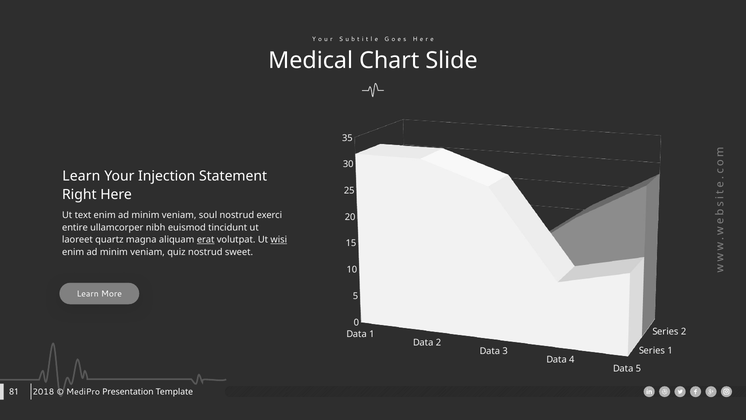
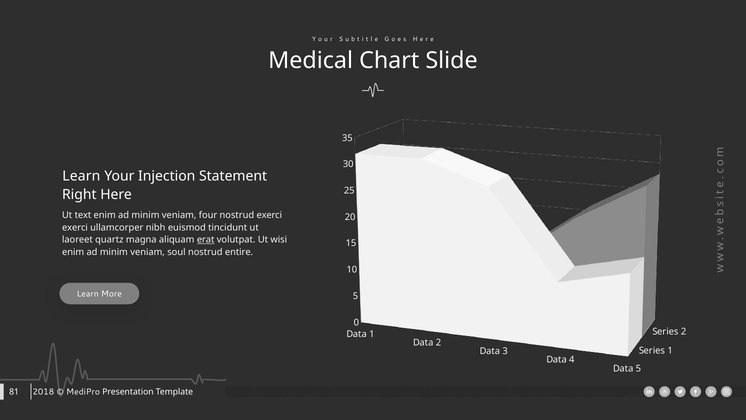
soul: soul -> four (208, 215)
entire: entire -> exerci (75, 227)
wisi underline: present -> none (279, 240)
quiz: quiz -> soul (176, 252)
sweet: sweet -> entire (239, 252)
